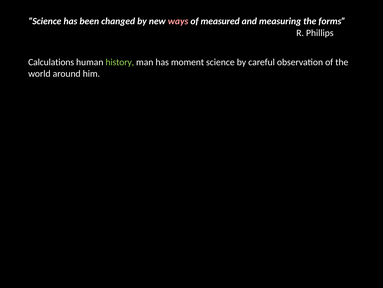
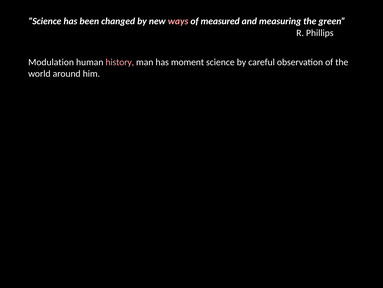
forms: forms -> green (332, 21)
Calculations: Calculations -> Modulation (51, 62)
history colour: light green -> pink (120, 62)
